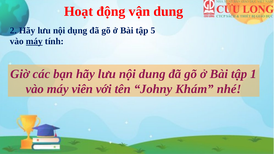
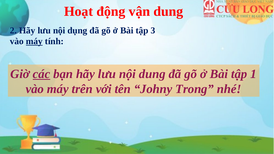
5: 5 -> 3 (153, 30)
các underline: none -> present (41, 74)
viên: viên -> trên (82, 89)
Khám: Khám -> Trong (195, 89)
